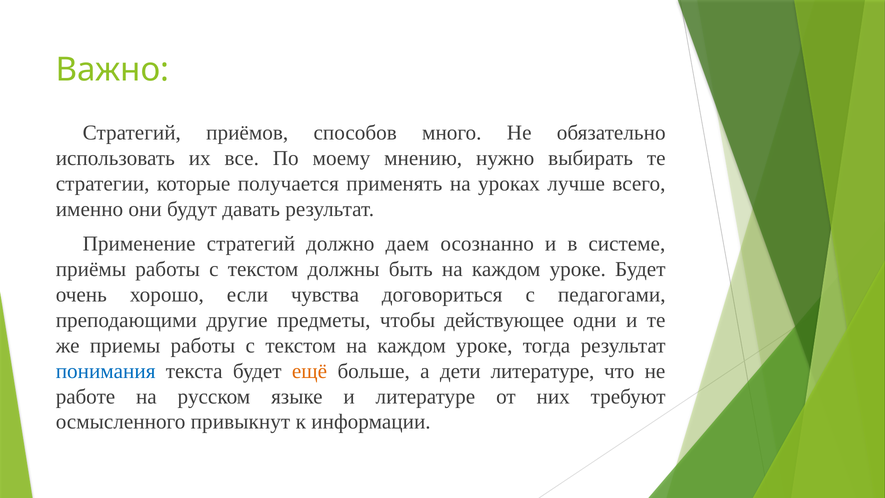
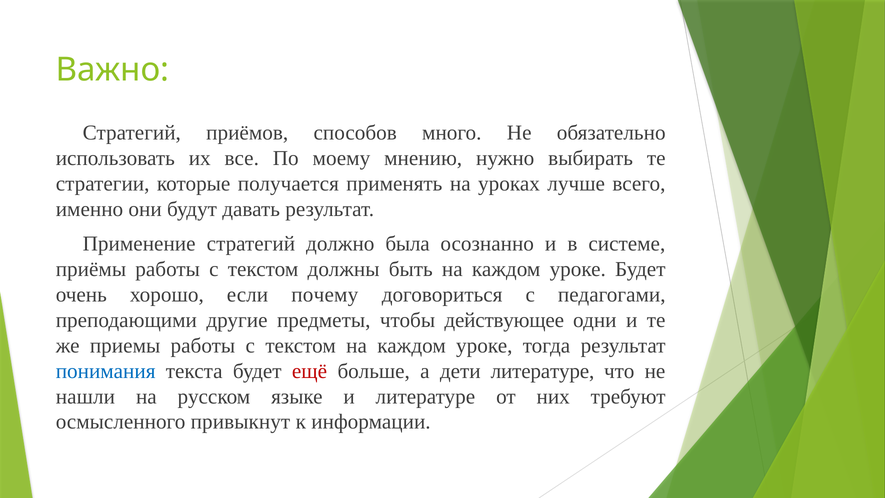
даем: даем -> была (408, 244)
чувства: чувства -> почему (325, 295)
ещё colour: orange -> red (310, 371)
работе: работе -> нашли (85, 396)
